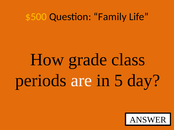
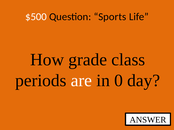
$500 colour: yellow -> white (36, 17)
Family: Family -> Sports (110, 17)
5: 5 -> 0 (119, 81)
